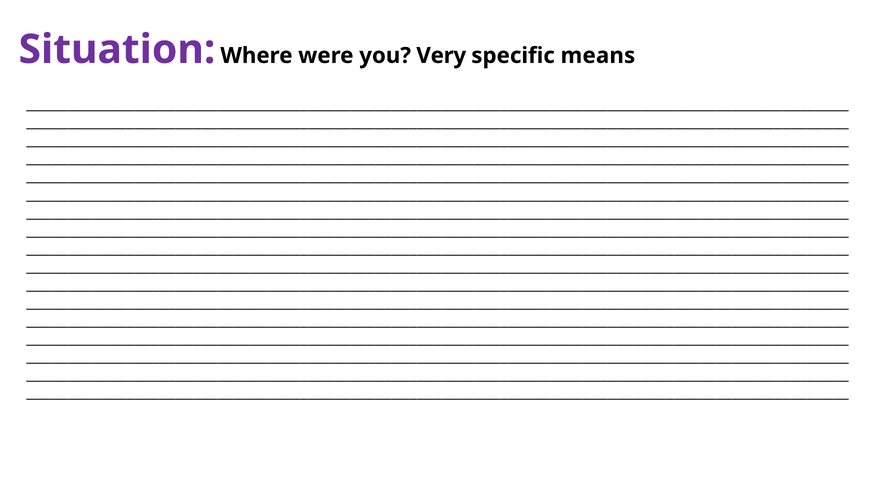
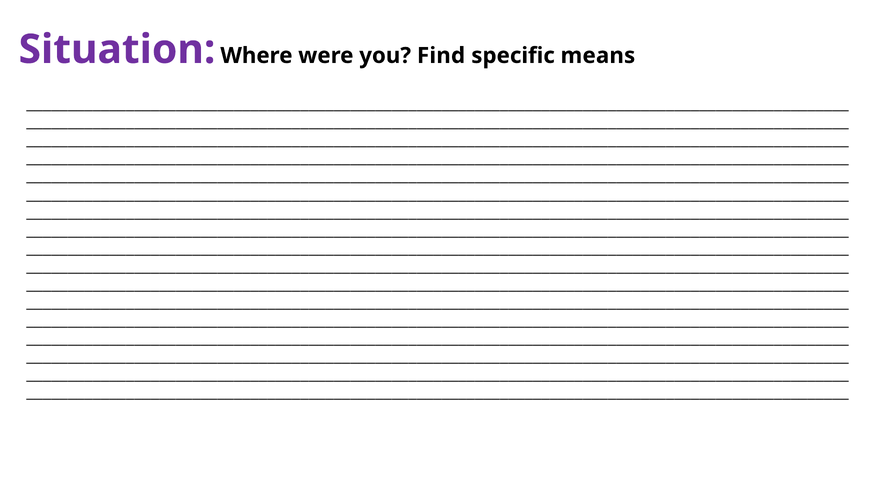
Very: Very -> Find (441, 56)
